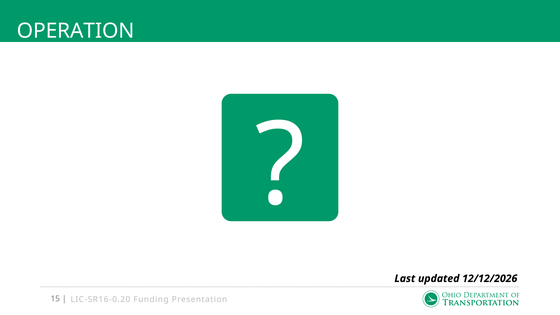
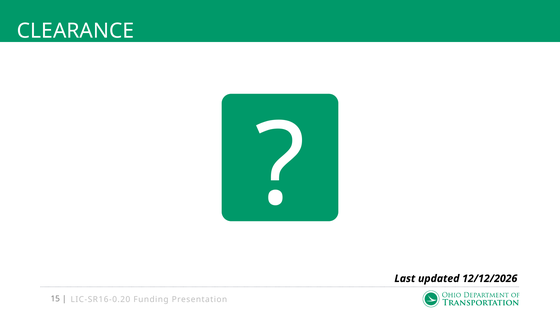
OPERATION: OPERATION -> CLEARANCE (76, 31)
